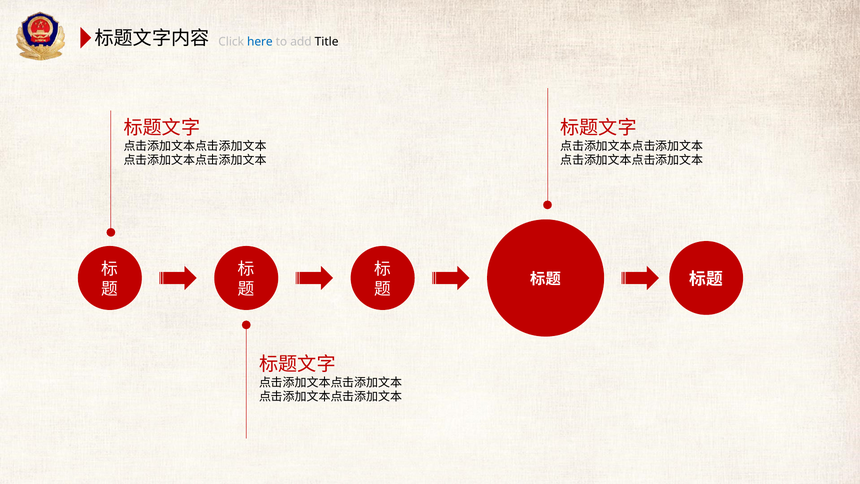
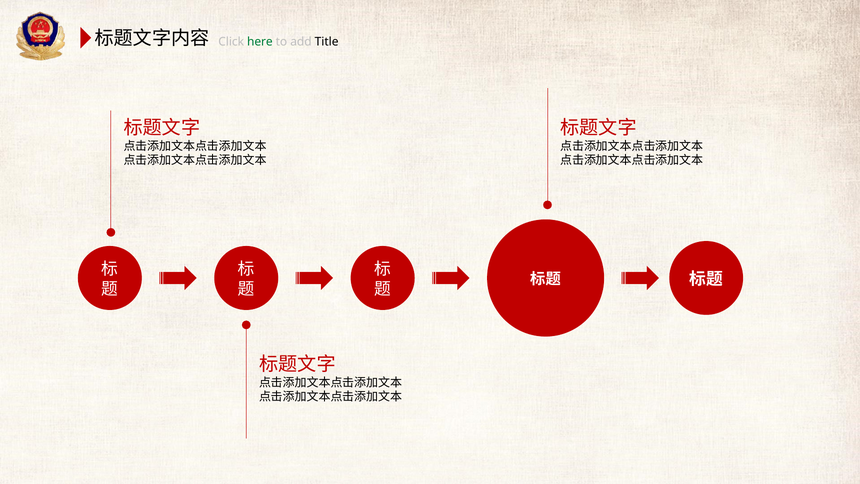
here colour: blue -> green (260, 42)
